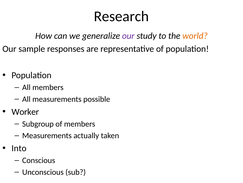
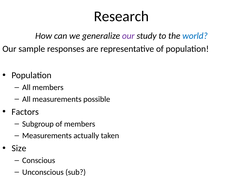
world colour: orange -> blue (195, 36)
Worker: Worker -> Factors (25, 111)
Into: Into -> Size (19, 148)
